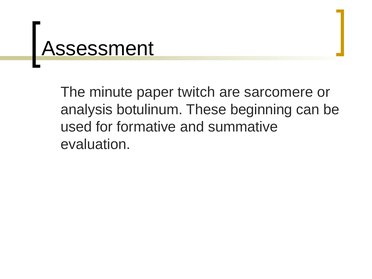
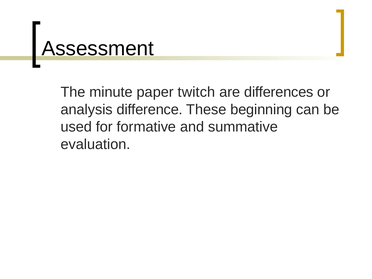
sarcomere: sarcomere -> differences (279, 92)
botulinum: botulinum -> difference (150, 110)
